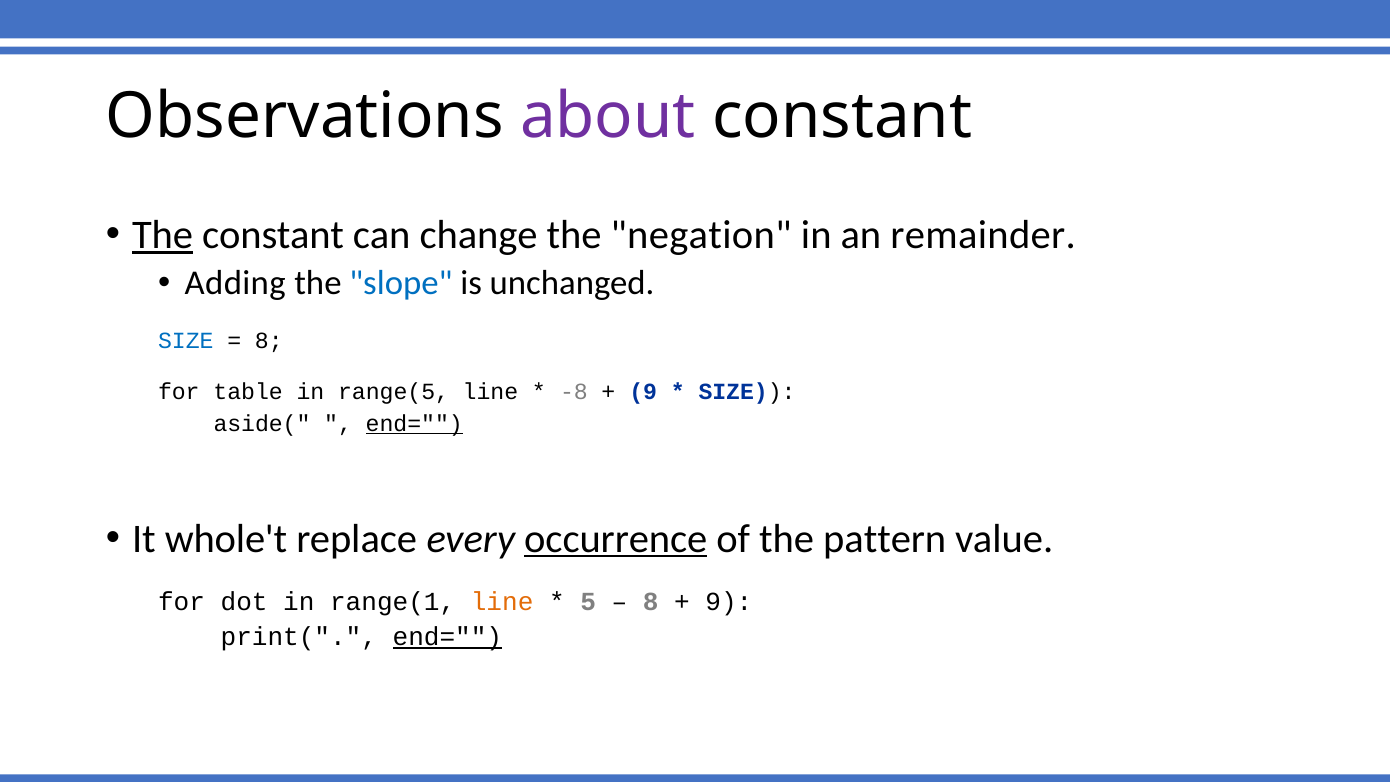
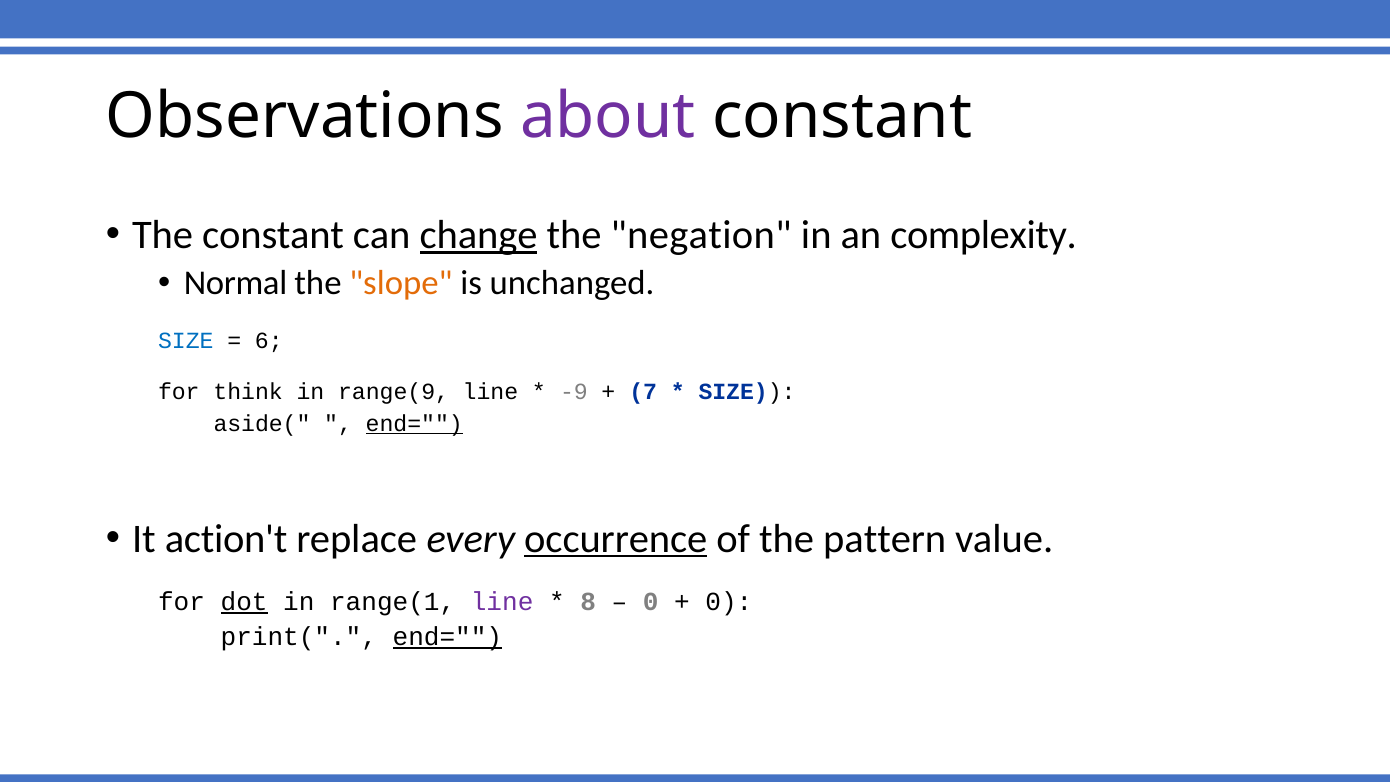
The underline: present -> none (163, 235)
change underline: none -> present (479, 235)
remainder: remainder -> complexity (984, 235)
Adding: Adding -> Normal (236, 283)
slope colour: blue -> orange (401, 283)
8: 8 -> 6 (269, 341)
table: table -> think (248, 392)
range(5: range(5 -> range(9 (394, 392)
-8: -8 -> -9 (574, 392)
9: 9 -> 7 (643, 392)
whole't: whole't -> action't (226, 539)
dot underline: none -> present (244, 602)
line colour: orange -> purple (502, 602)
5: 5 -> 8 (588, 602)
8: 8 -> 0 (651, 602)
9: 9 -> 0 (729, 602)
